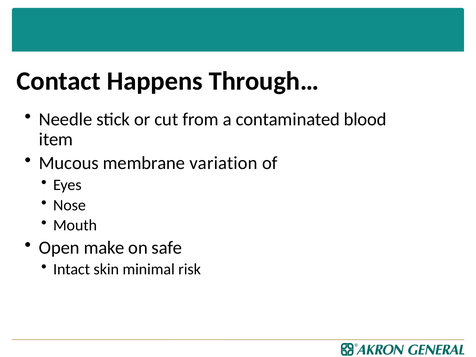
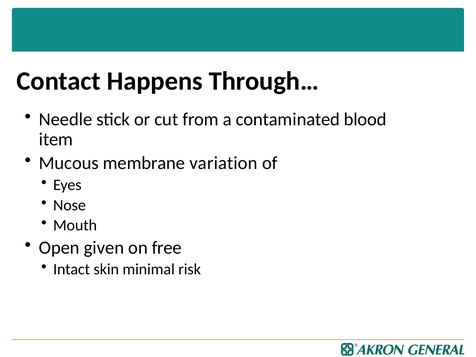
make: make -> given (104, 248)
safe: safe -> free (167, 248)
